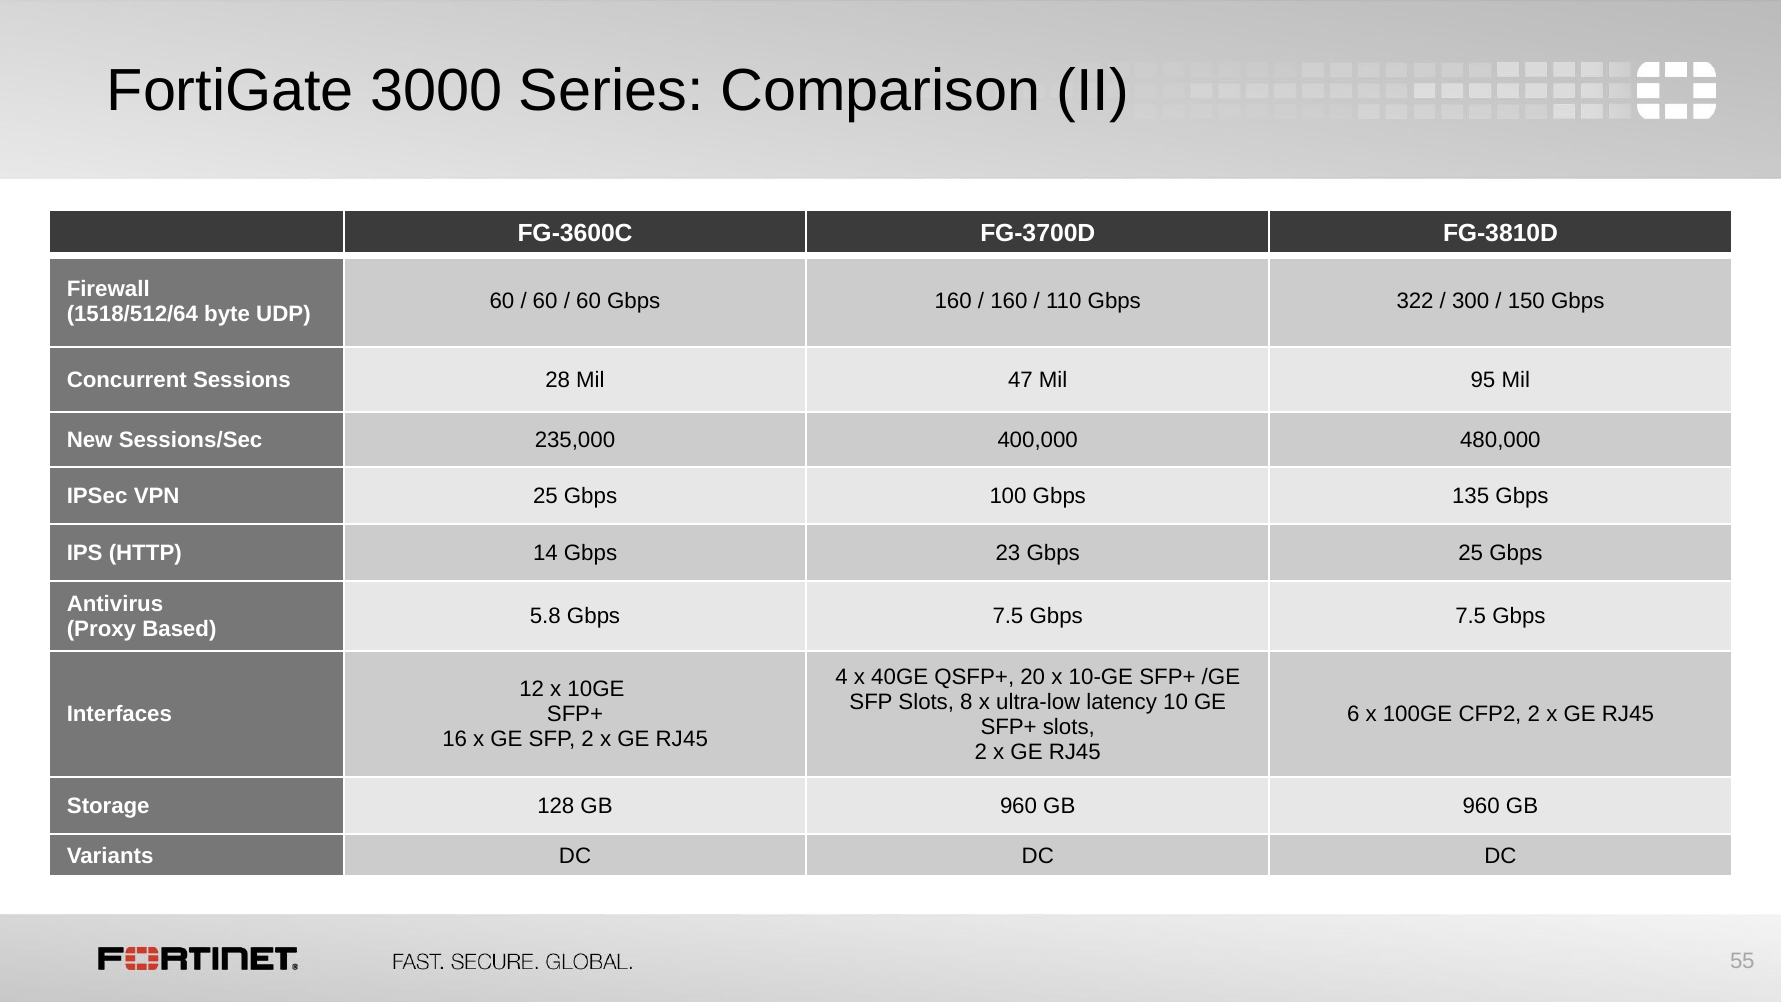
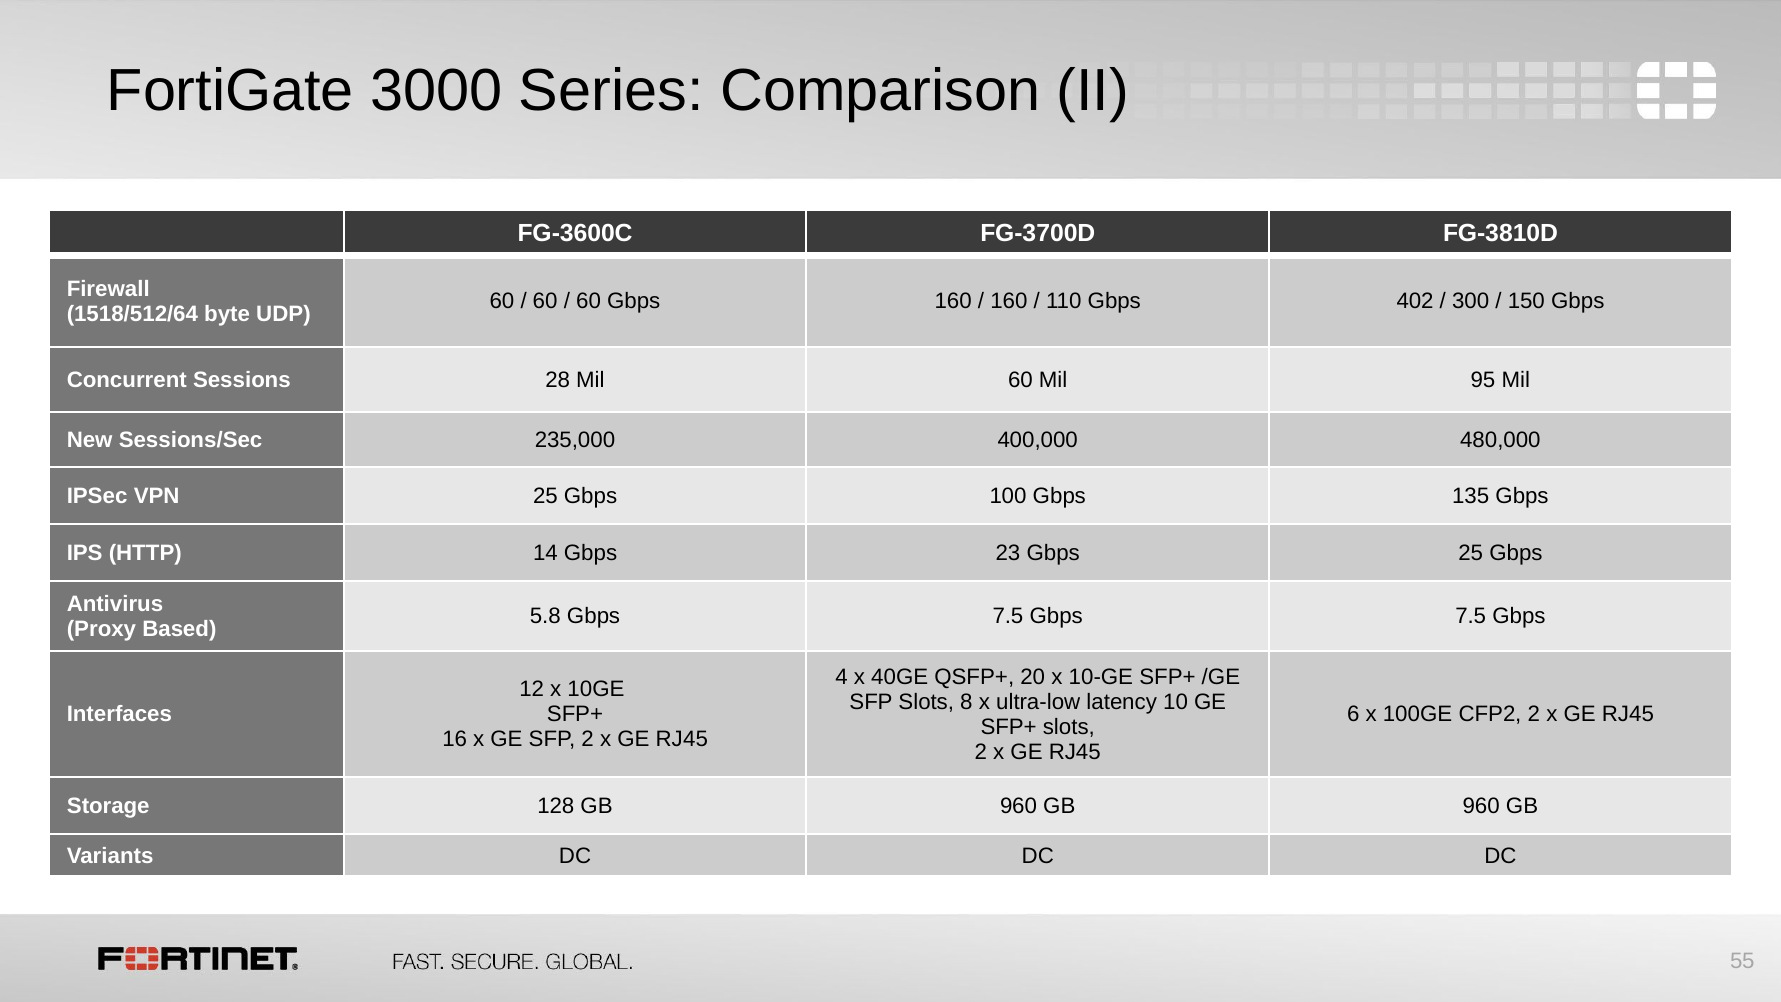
322: 322 -> 402 (1415, 302)
Mil 47: 47 -> 60 (1020, 380)
